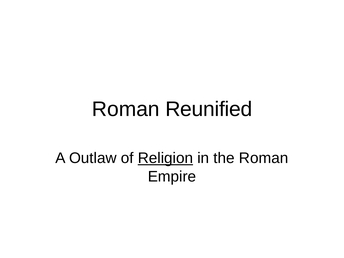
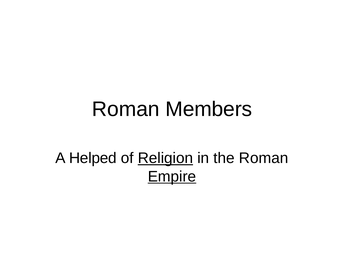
Reunified: Reunified -> Members (209, 109)
Outlaw: Outlaw -> Helped (93, 158)
Empire underline: none -> present (172, 177)
